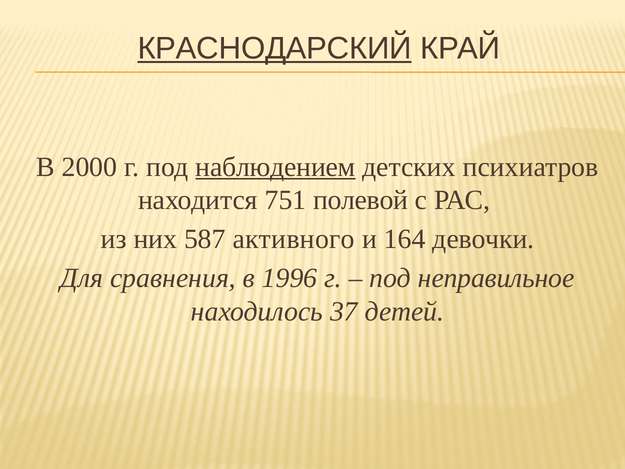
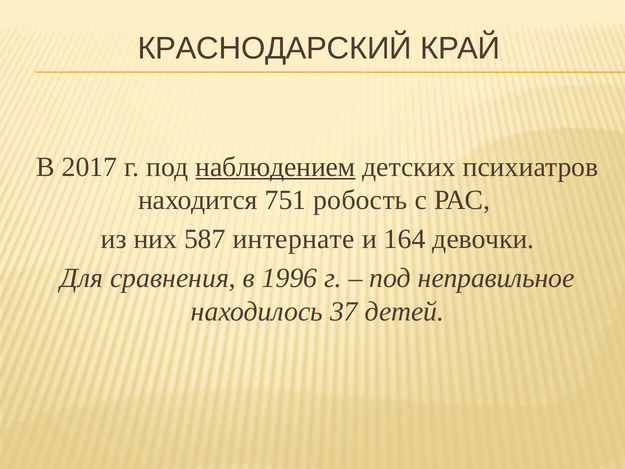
КРАСНОДАРСКИЙ underline: present -> none (275, 49)
2000: 2000 -> 2017 (89, 167)
полевой: полевой -> робость (360, 200)
активного: активного -> интернате (294, 239)
